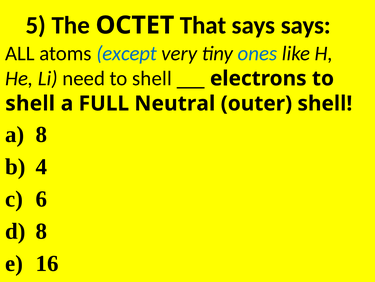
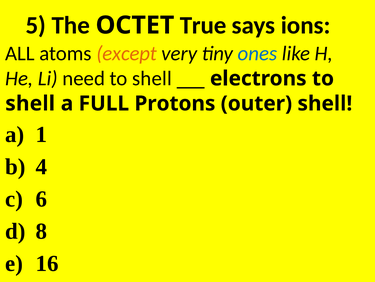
That: That -> True (203, 25)
says says: says -> ions (306, 25)
except colour: blue -> orange (127, 53)
Neutral: Neutral -> Protons (175, 103)
a 8: 8 -> 1 (41, 134)
